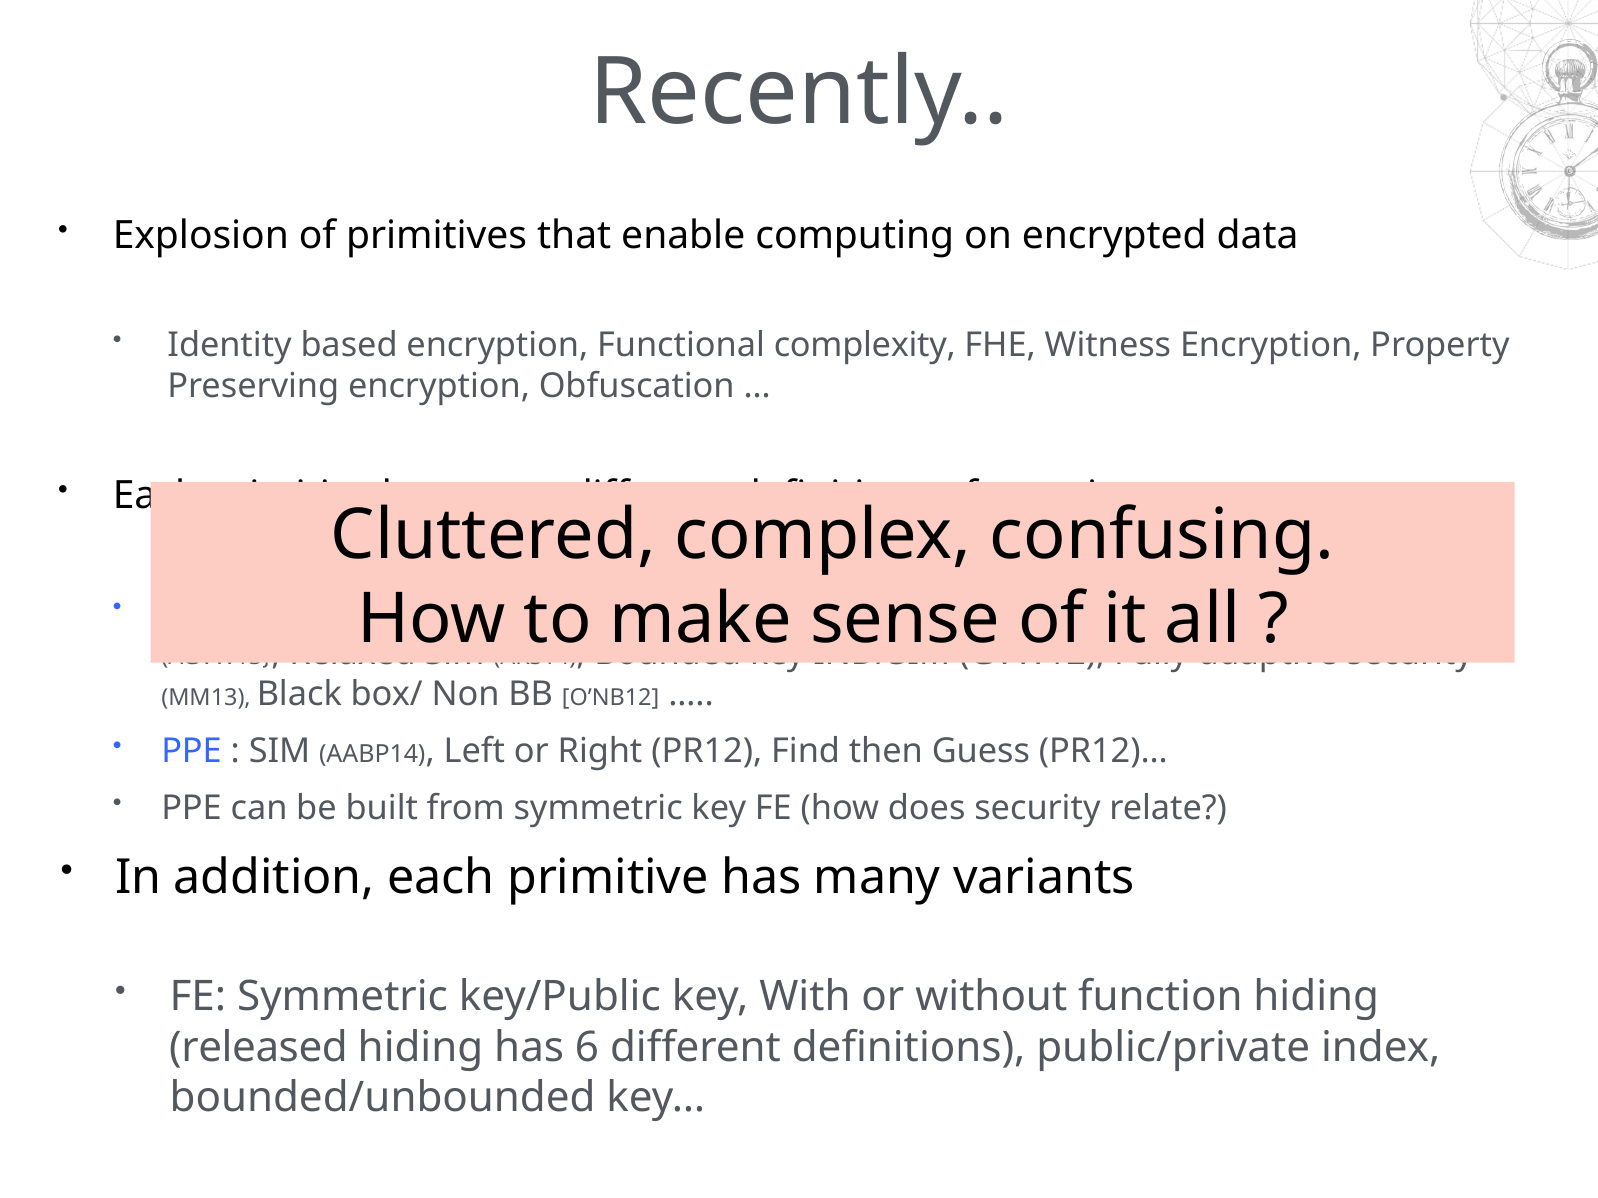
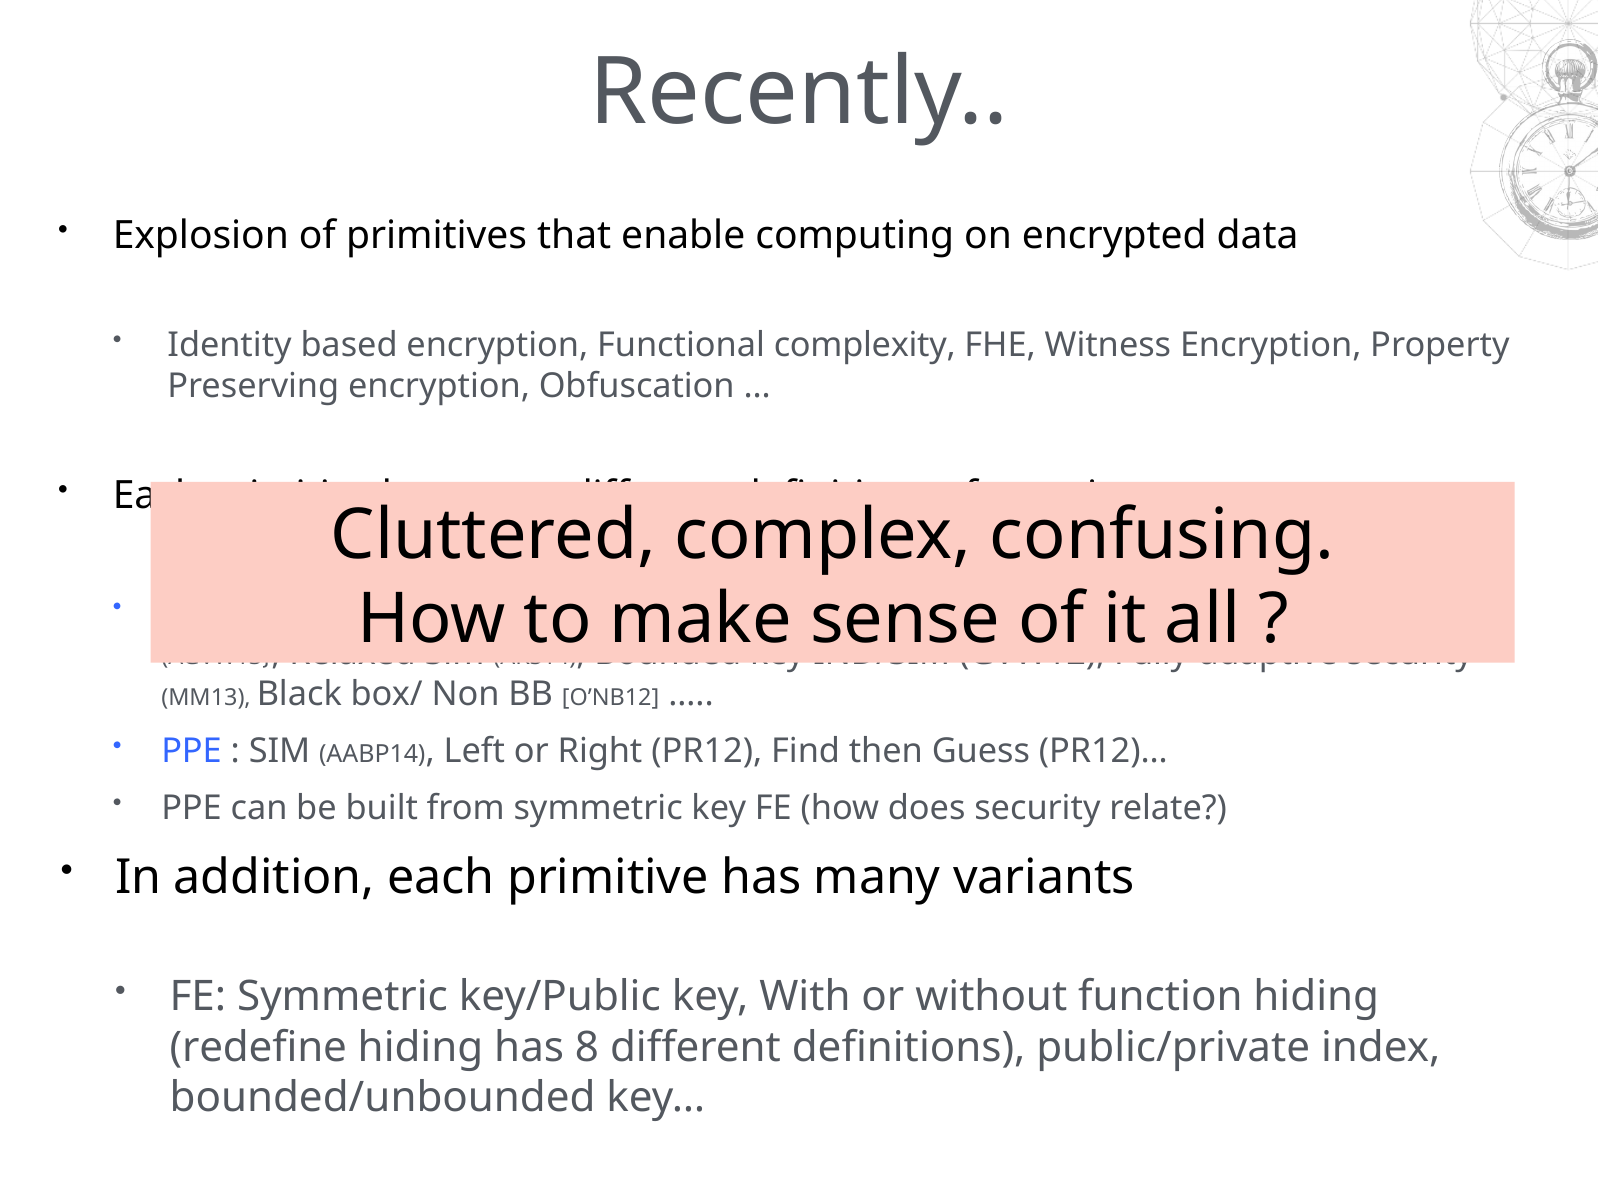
released: released -> redefine (258, 1048)
6: 6 -> 8 (587, 1048)
